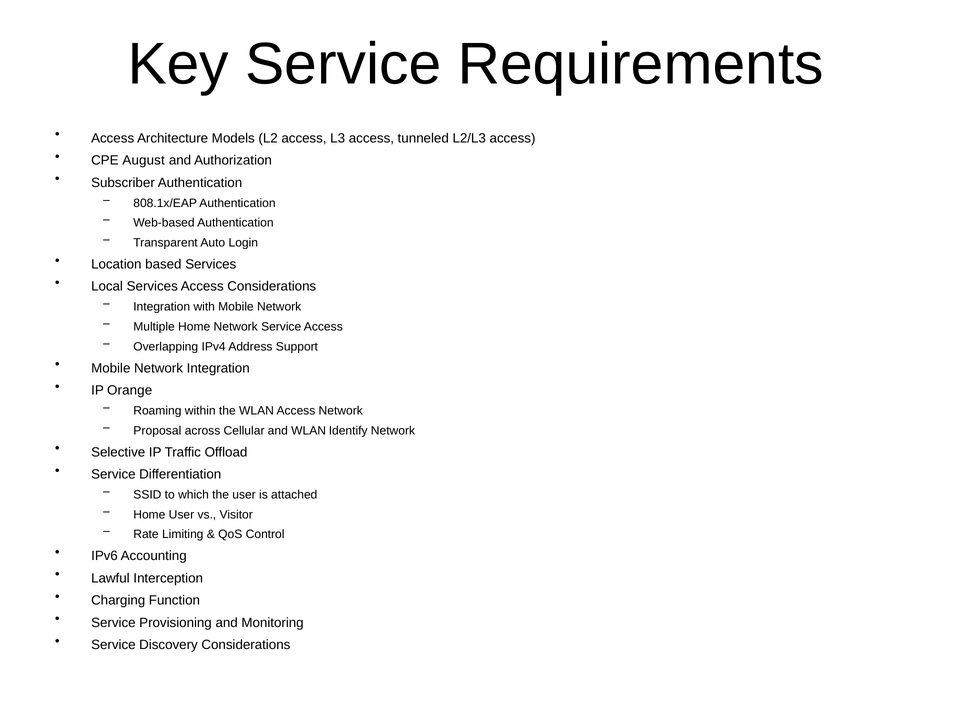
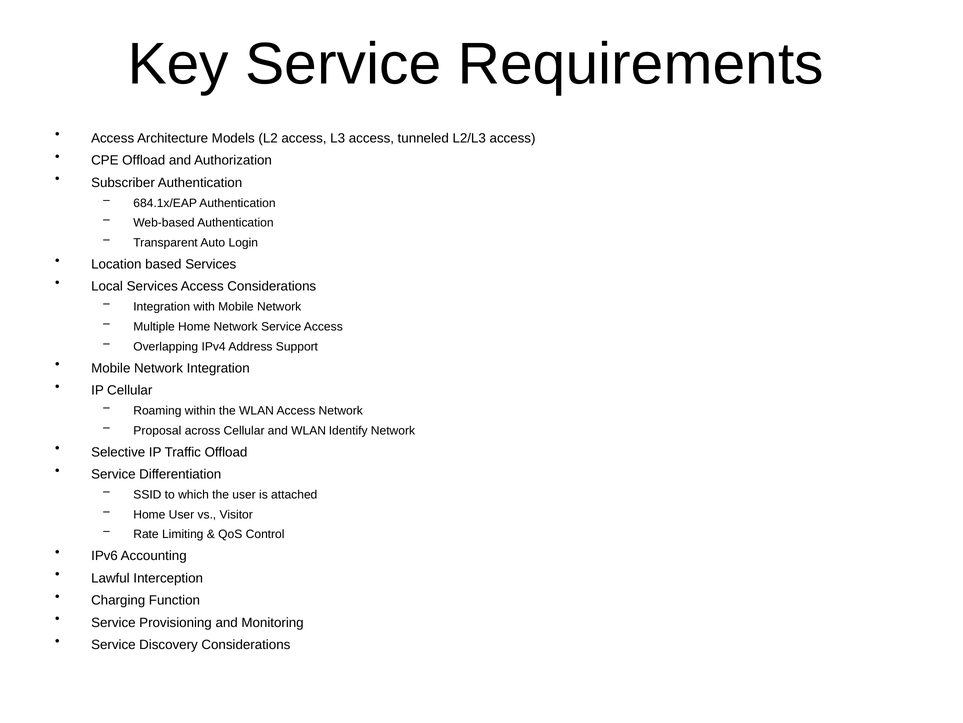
CPE August: August -> Offload (144, 160)
808.1x/EAP: 808.1x/EAP -> 684.1x/EAP (165, 203)
IP Orange: Orange -> Cellular (130, 390)
